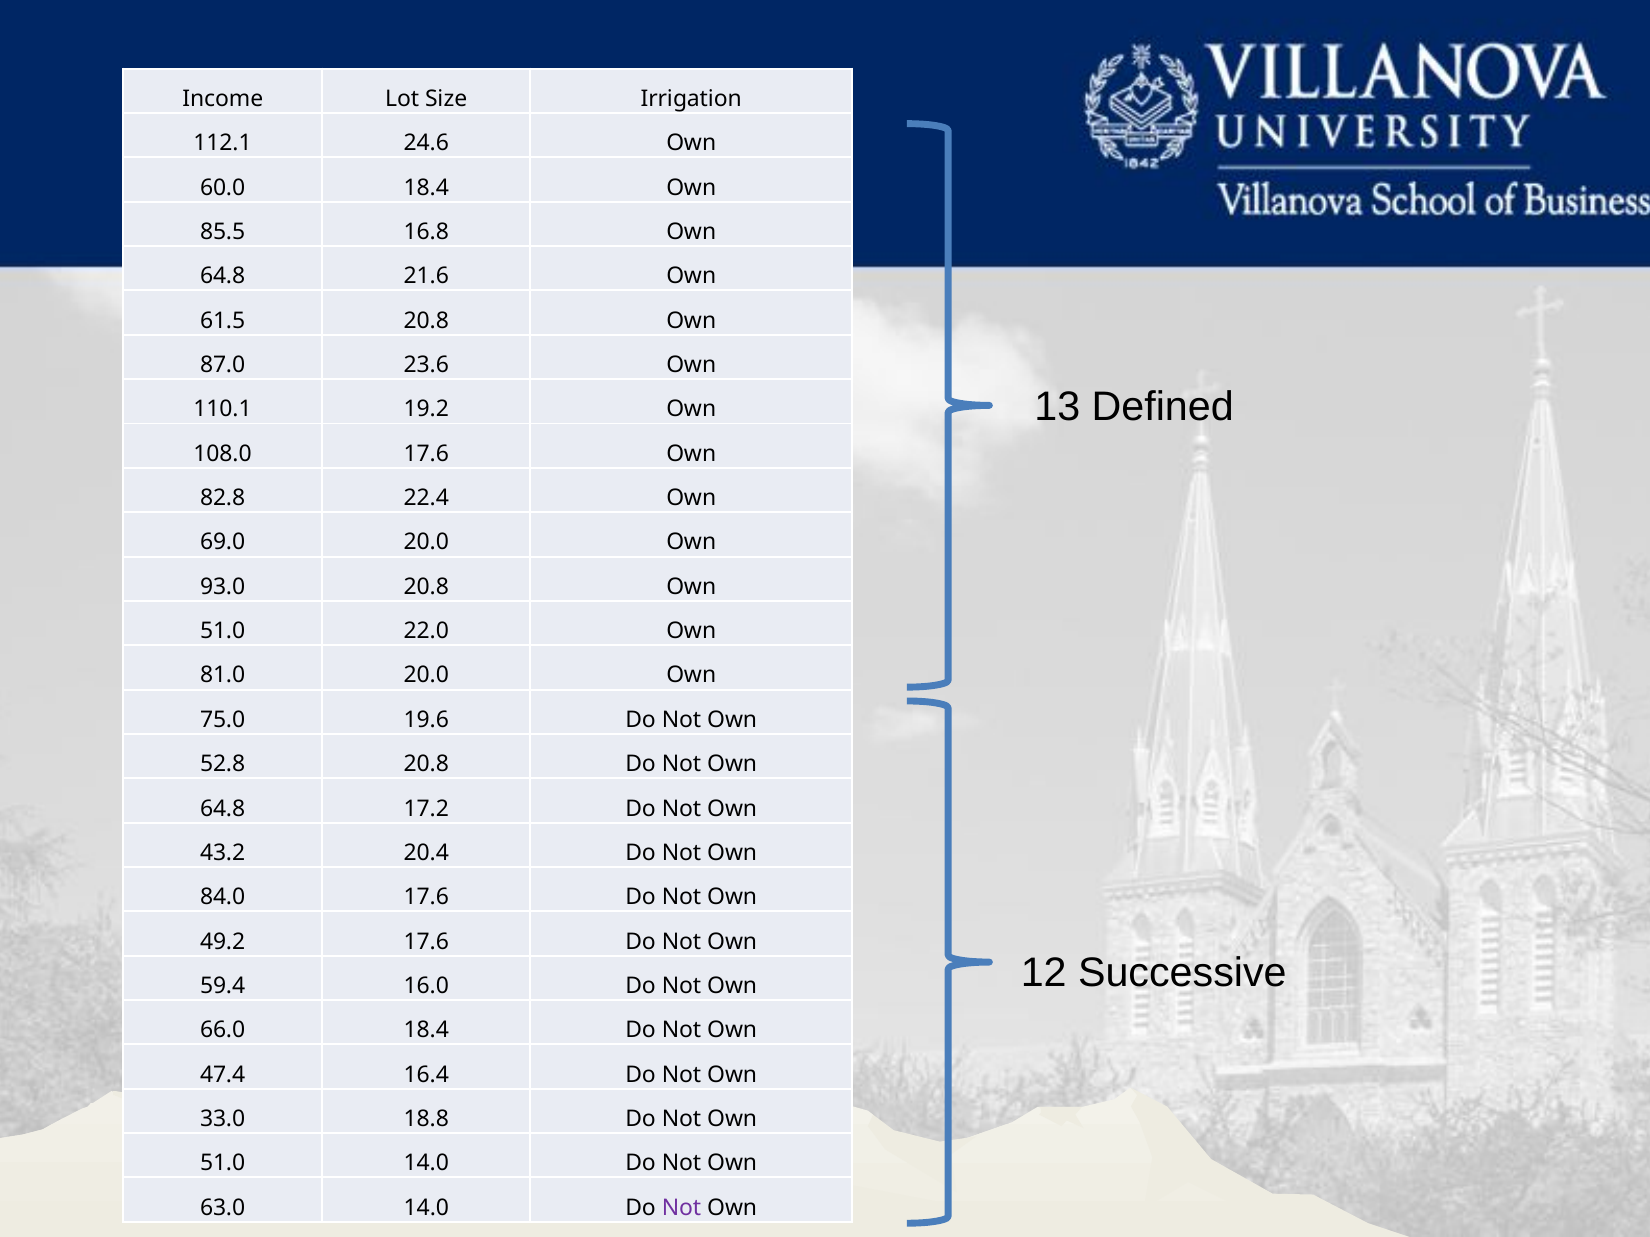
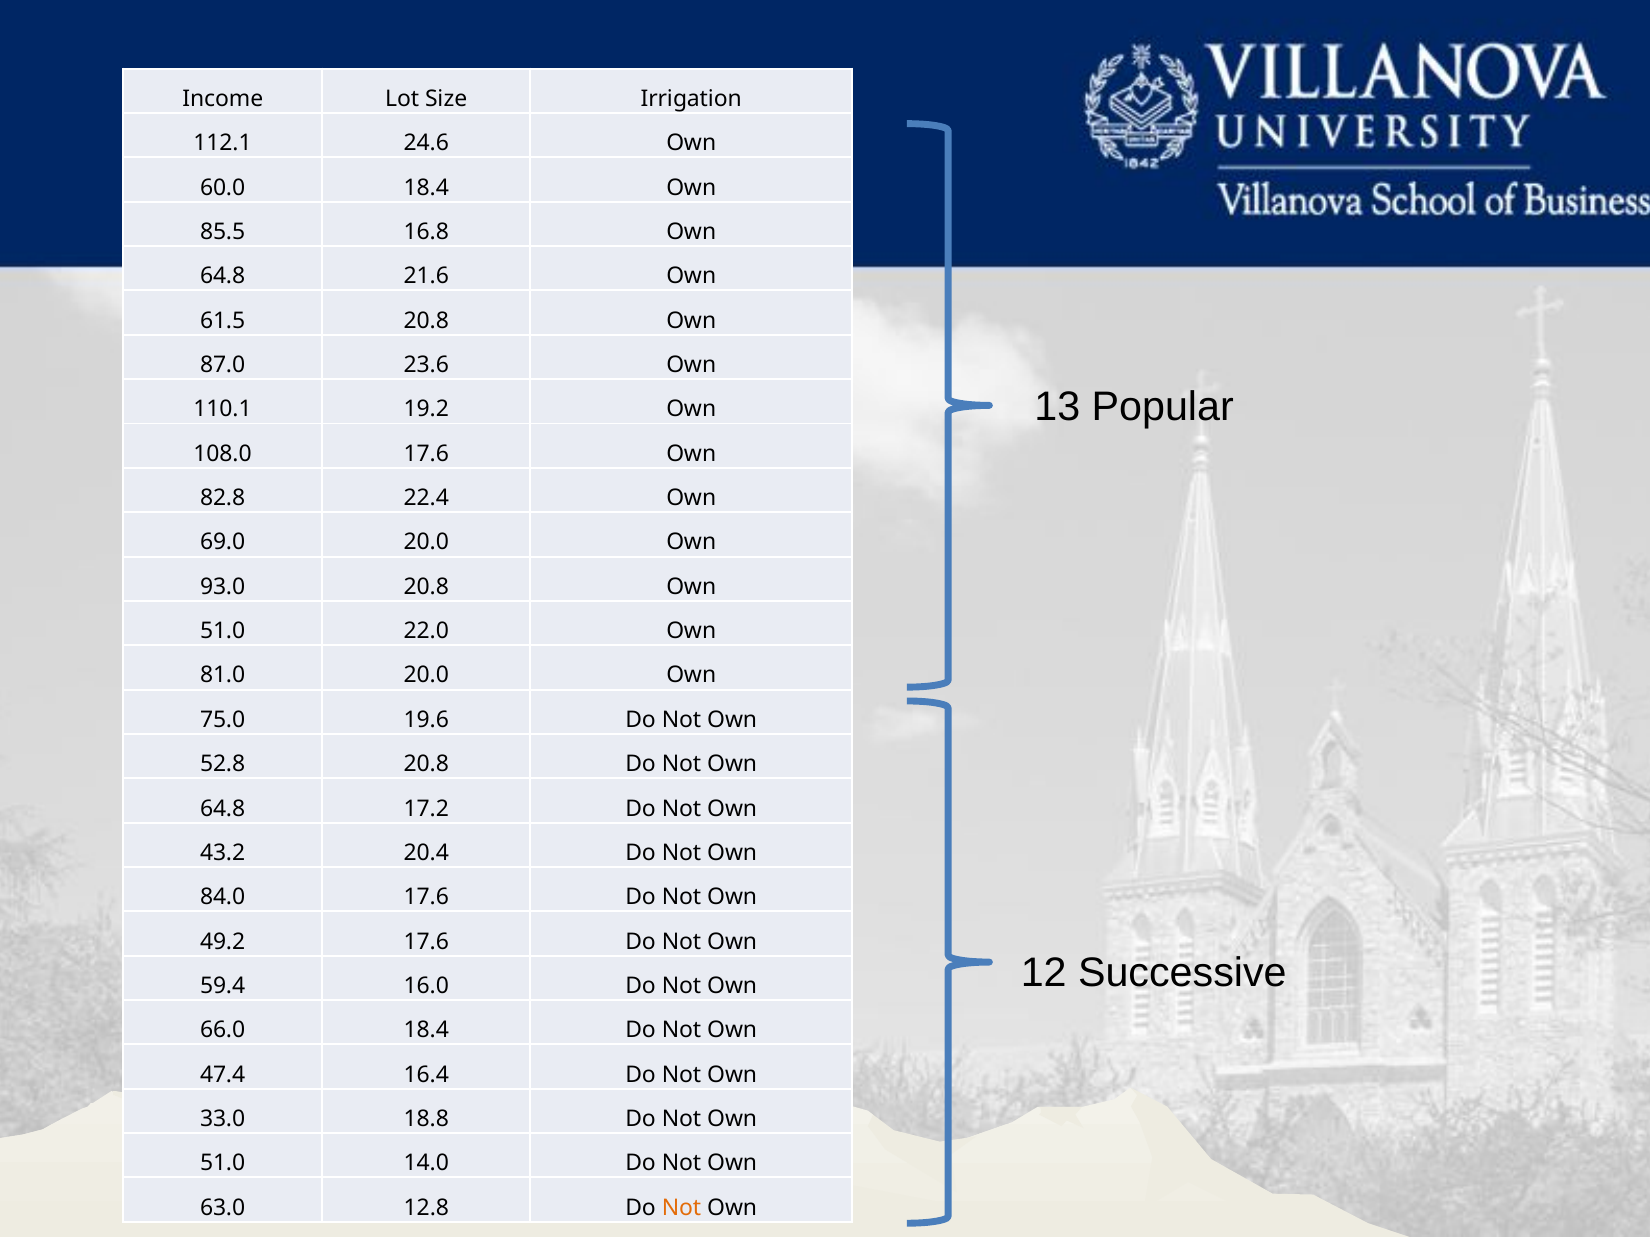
Defined: Defined -> Popular (1163, 407)
63.0 14.0: 14.0 -> 12.8 (426, 1208)
Not colour: purple -> orange (681, 1208)
